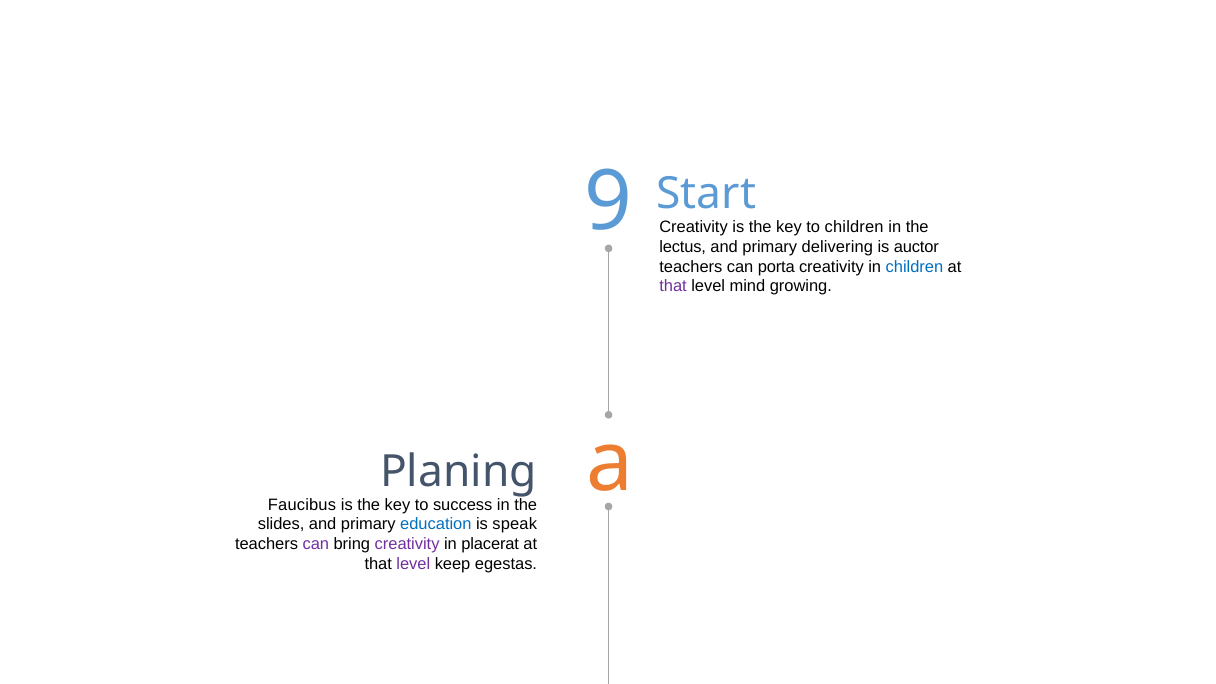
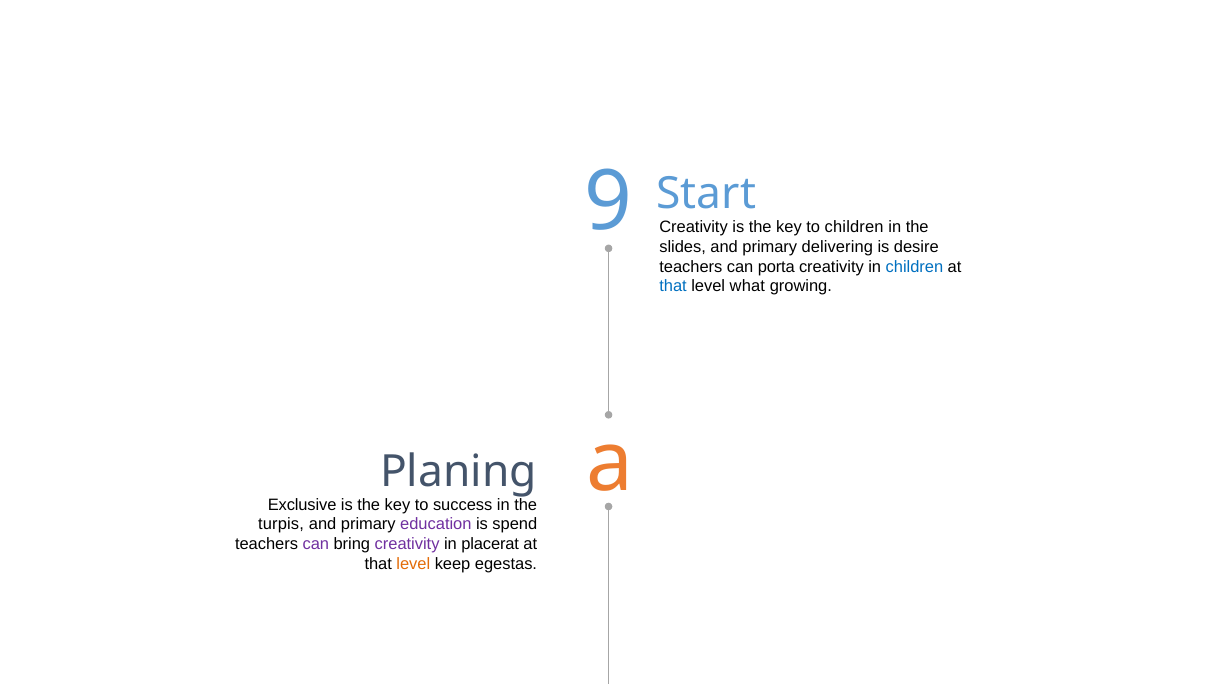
lectus: lectus -> slides (683, 247)
auctor: auctor -> desire (916, 247)
that colour: purple -> blue (673, 286)
mind: mind -> what (747, 286)
Faucibus: Faucibus -> Exclusive (302, 505)
slides: slides -> turpis (281, 525)
education colour: blue -> purple (436, 525)
speak: speak -> spend (515, 525)
level colour: purple -> orange (413, 564)
